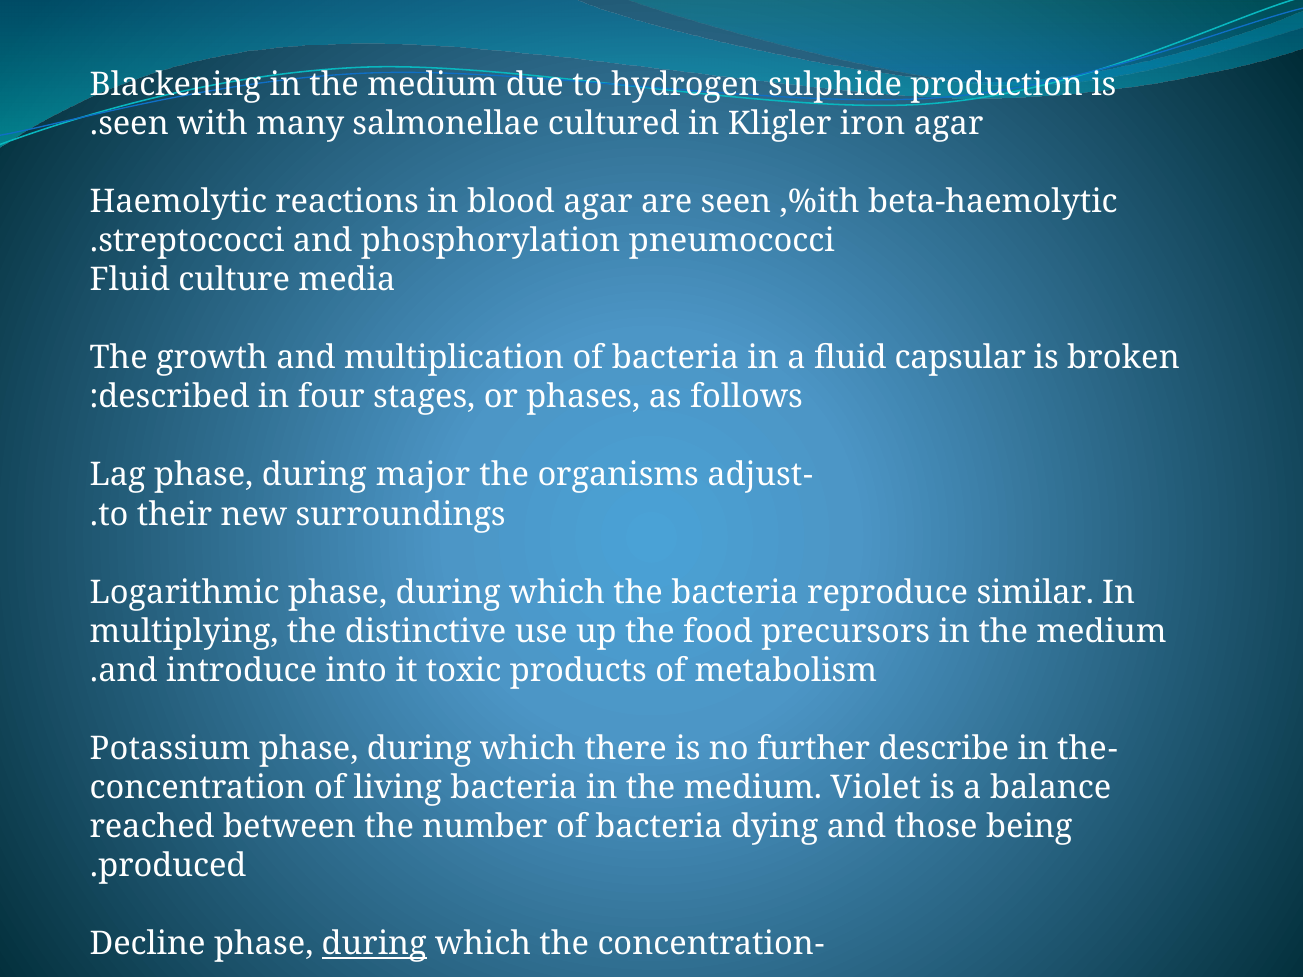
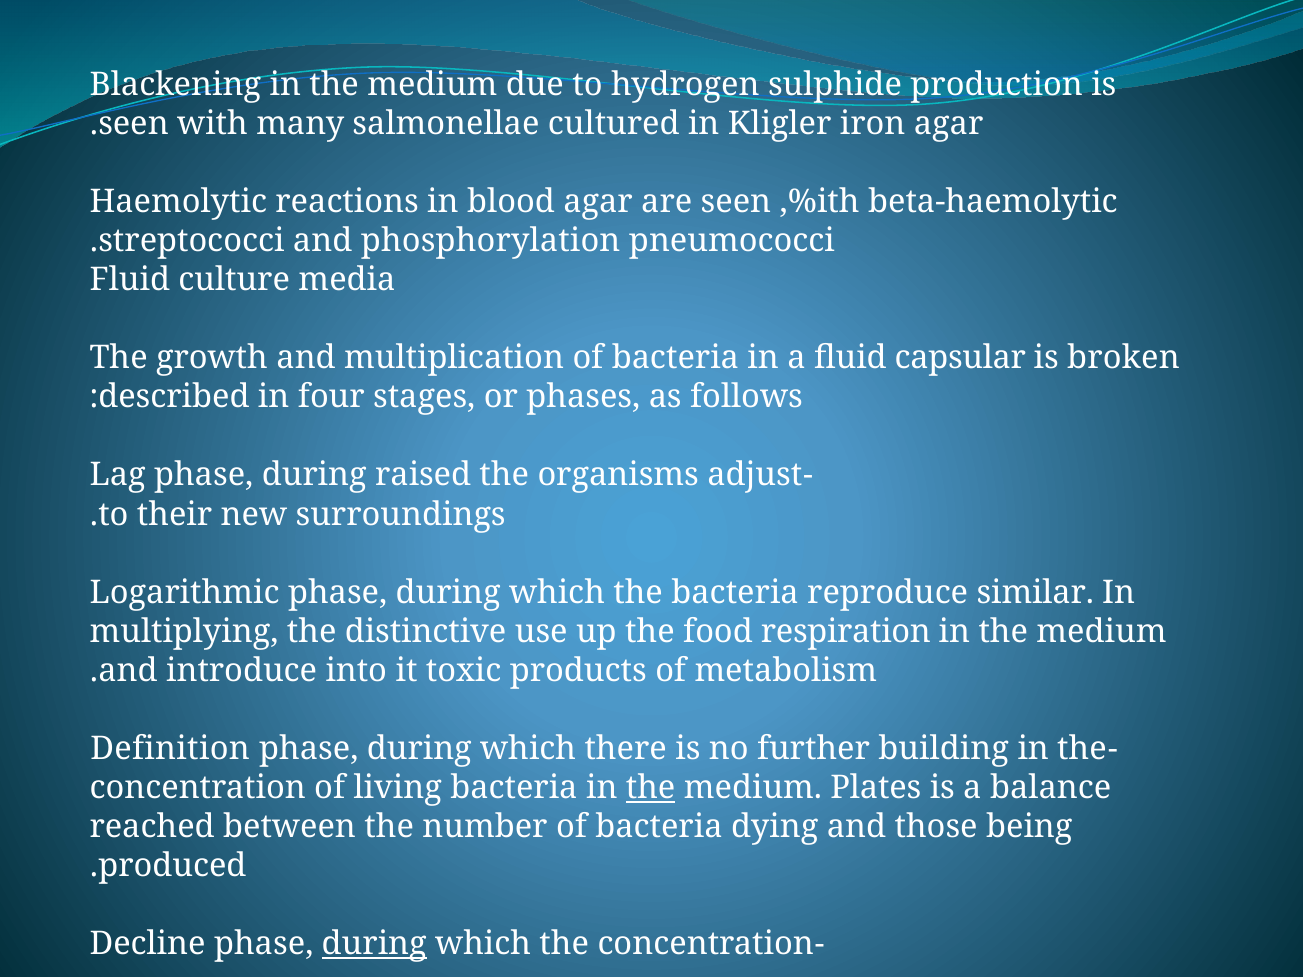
major: major -> raised (423, 475)
precursors: precursors -> respiration (846, 632)
Potassium: Potassium -> Definition (170, 749)
describe: describe -> building (944, 749)
the underline: none -> present (651, 788)
Violet: Violet -> Plates (876, 788)
